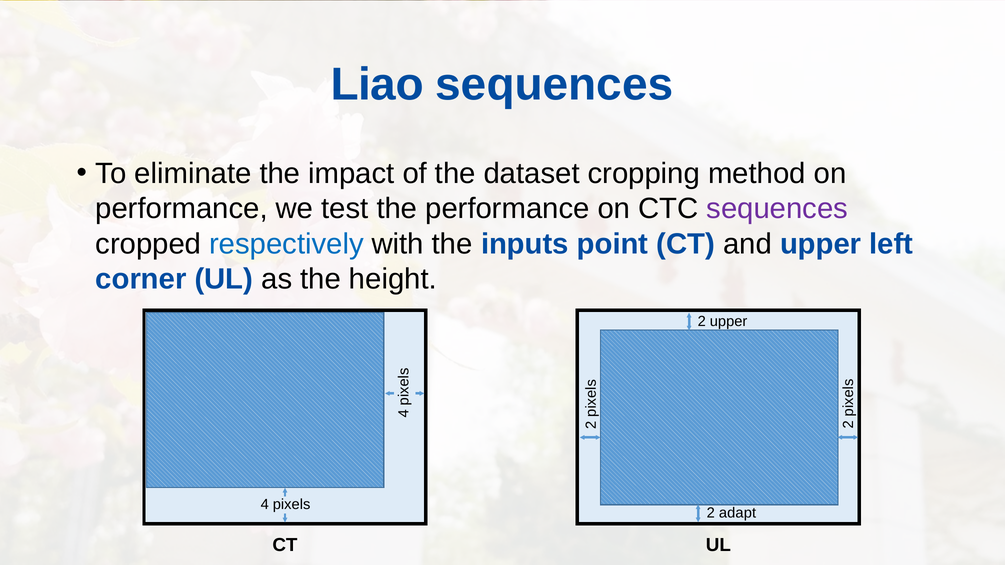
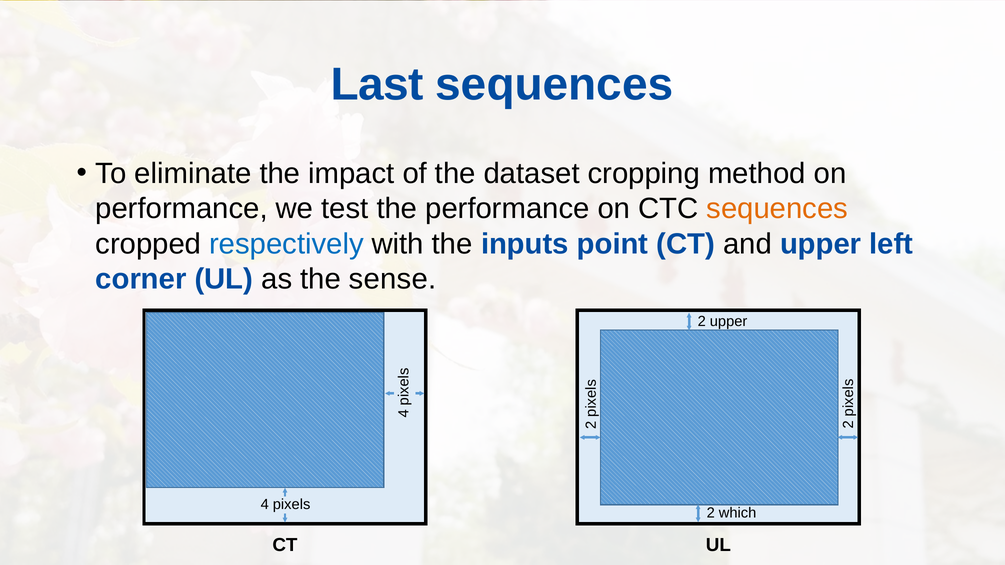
Liao: Liao -> Last (377, 84)
sequences colour: purple -> orange (777, 209)
height: height -> sense (393, 279)
adapt: adapt -> which (738, 513)
